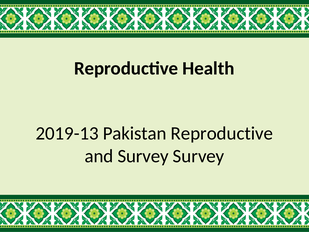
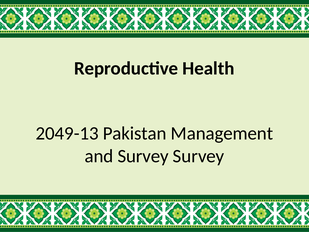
2019-13: 2019-13 -> 2049-13 (67, 133)
Pakistan Reproductive: Reproductive -> Management (222, 133)
